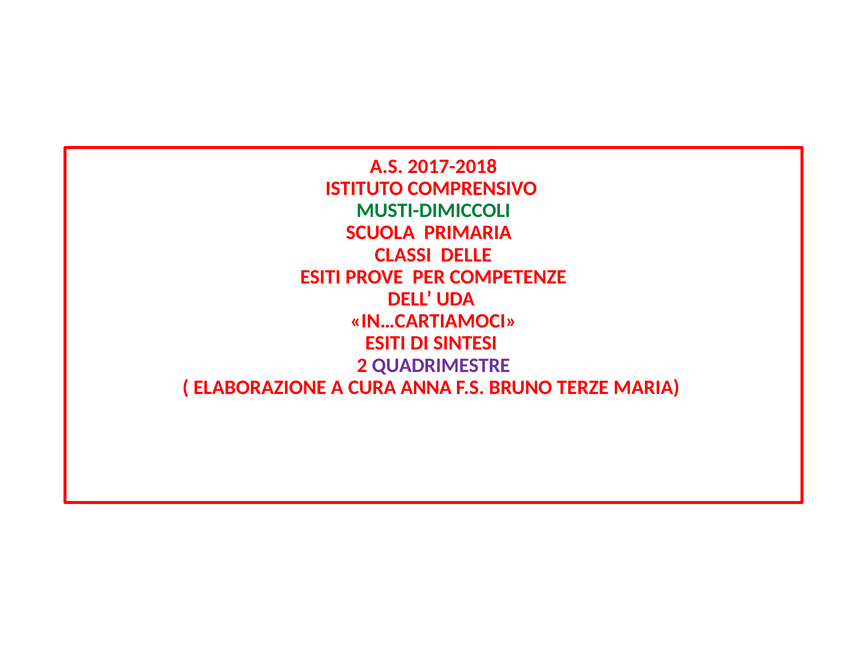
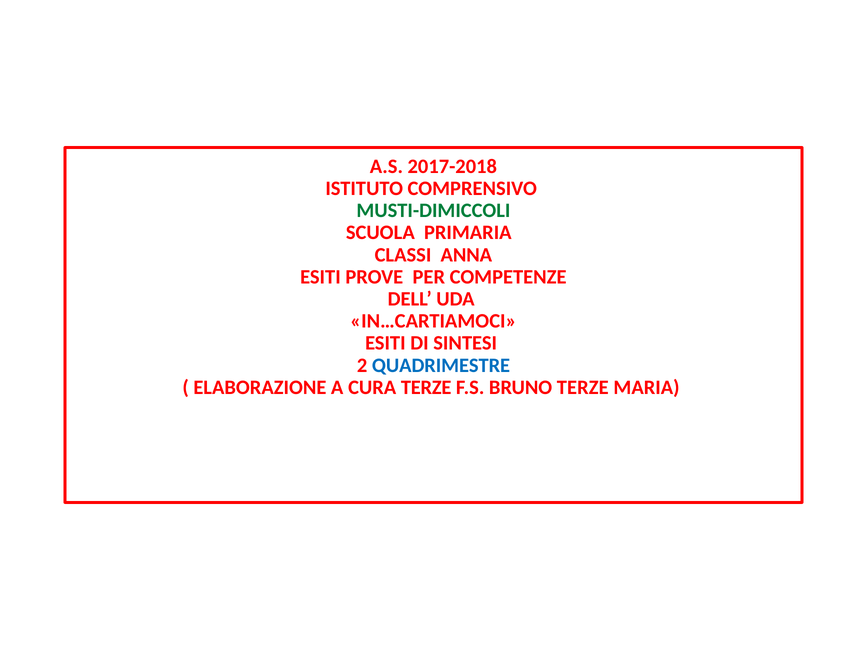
DELLE: DELLE -> ANNA (466, 255)
QUADRIMESTRE colour: purple -> blue (441, 365)
CURA ANNA: ANNA -> TERZE (426, 388)
